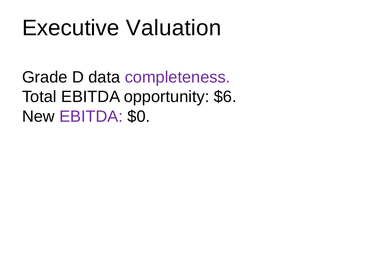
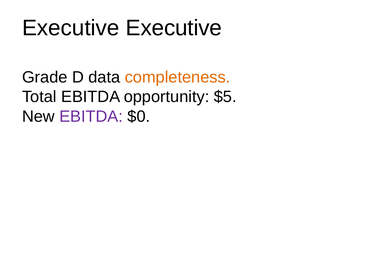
Executive Valuation: Valuation -> Executive (174, 28)
completeness colour: purple -> orange (178, 77)
$6: $6 -> $5 (225, 97)
